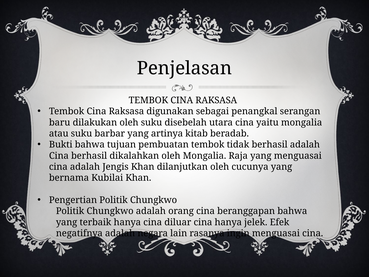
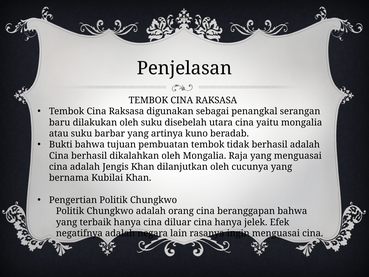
kitab: kitab -> kuno (197, 133)
